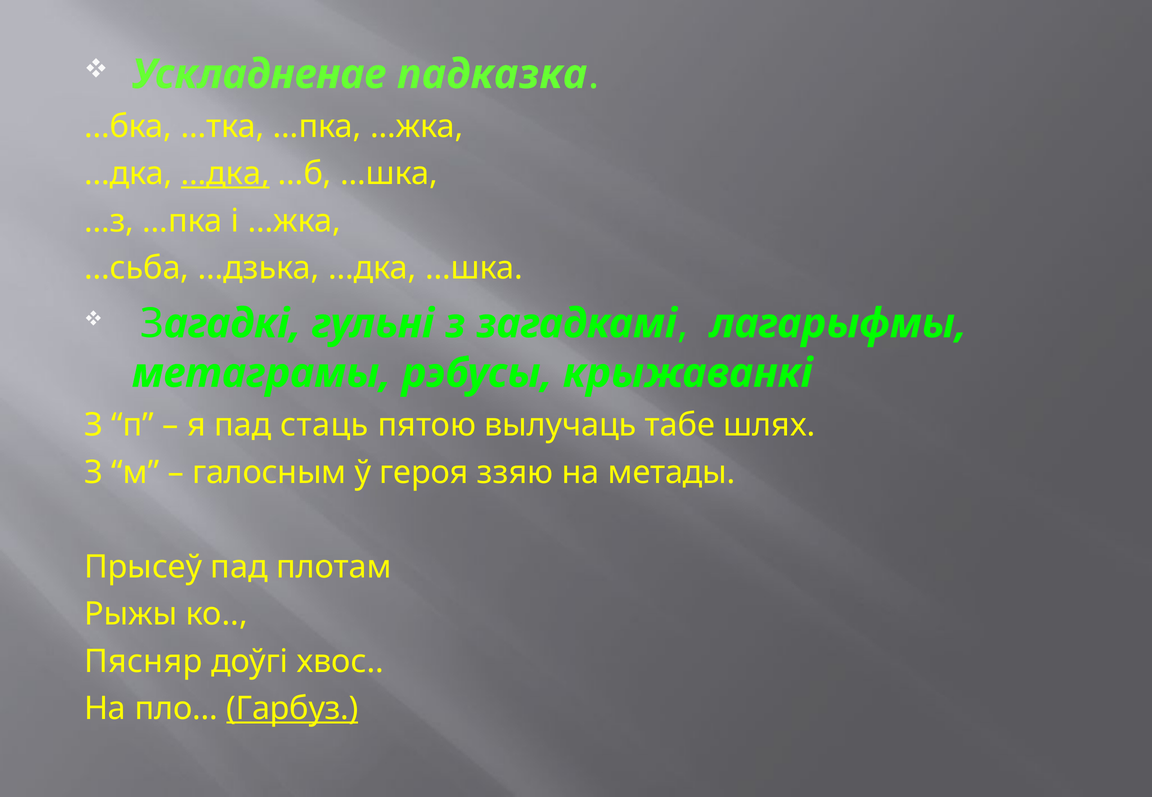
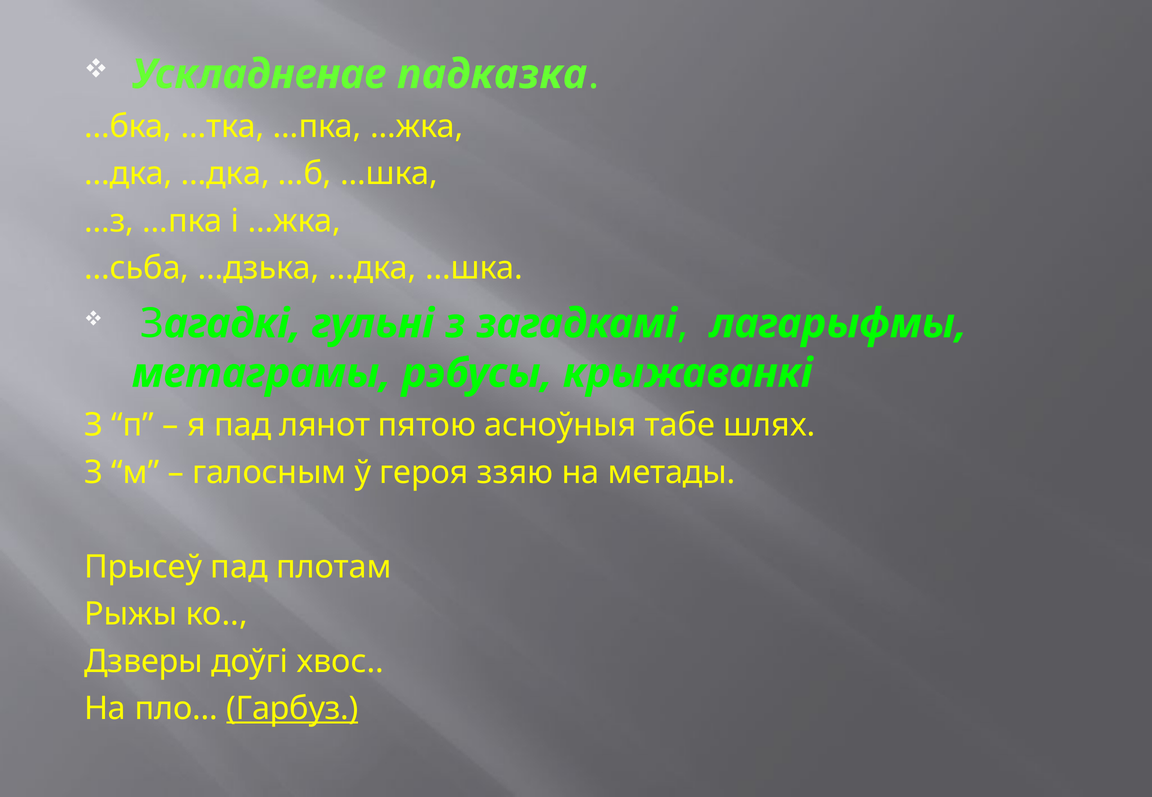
…дка underline: present -> none (225, 174)
стаць: стаць -> лянот (325, 425)
вылучаць: вылучаць -> асноўныя (560, 425)
Пясняр: Пясняр -> Дзверы (143, 662)
